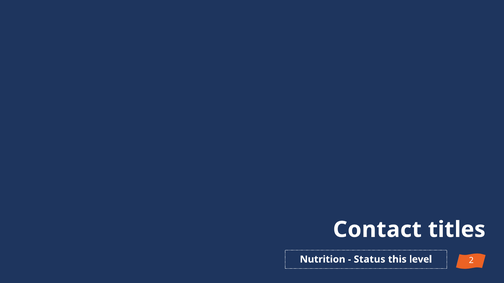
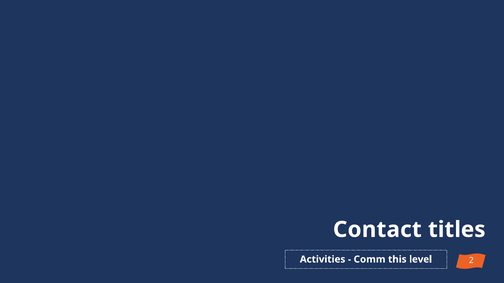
Nutrition: Nutrition -> Activities (323, 260)
Status: Status -> Comm (370, 260)
